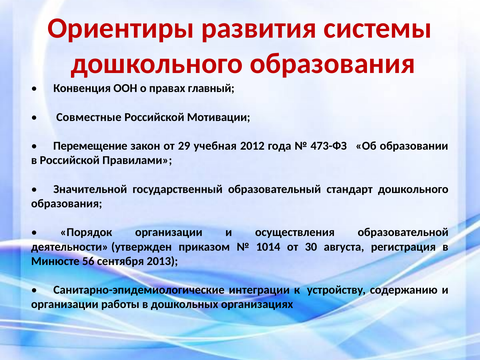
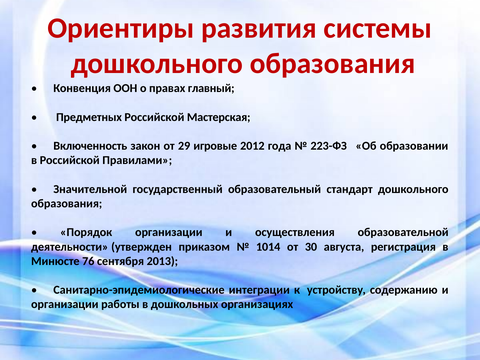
Совместные: Совместные -> Предметных (89, 117)
Мотивации: Мотивации -> Мастерская (219, 117)
Перемещение: Перемещение -> Включенность (90, 146)
учебная: учебная -> игровые (215, 146)
473-ФЗ: 473-ФЗ -> 223-ФЗ (329, 146)
56: 56 -> 76 (88, 261)
